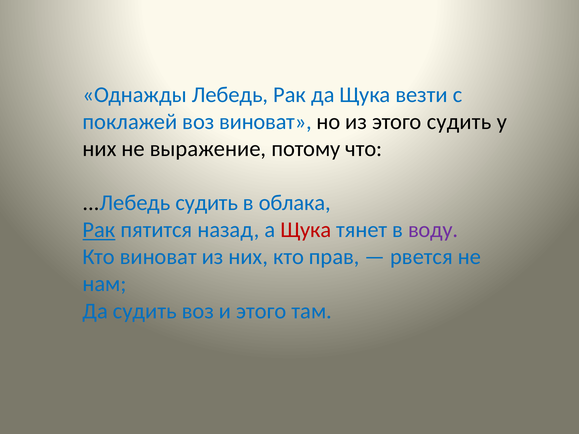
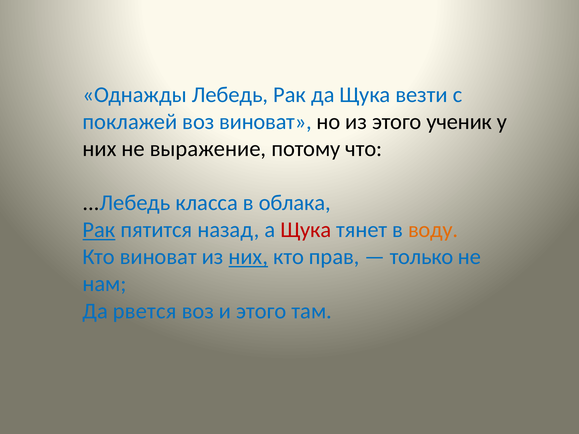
этого судить: судить -> ученик (459, 122)
...Лебедь судить: судить -> класса (207, 203)
воду colour: purple -> orange (433, 230)
них underline: none -> present (248, 257)
рвется: рвется -> только (422, 257)
Да судить: судить -> рвется (145, 311)
